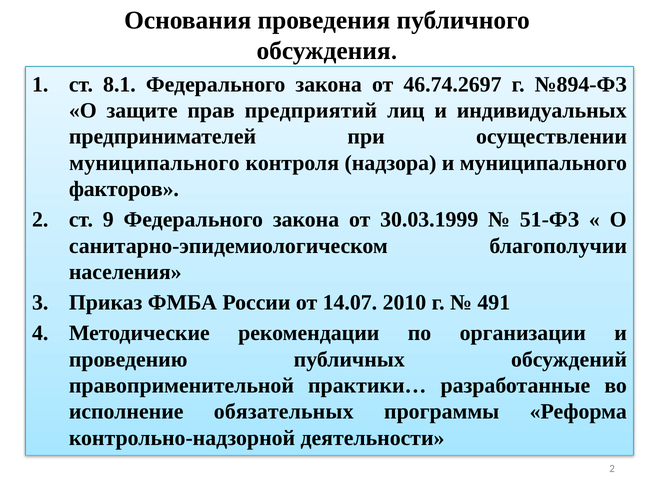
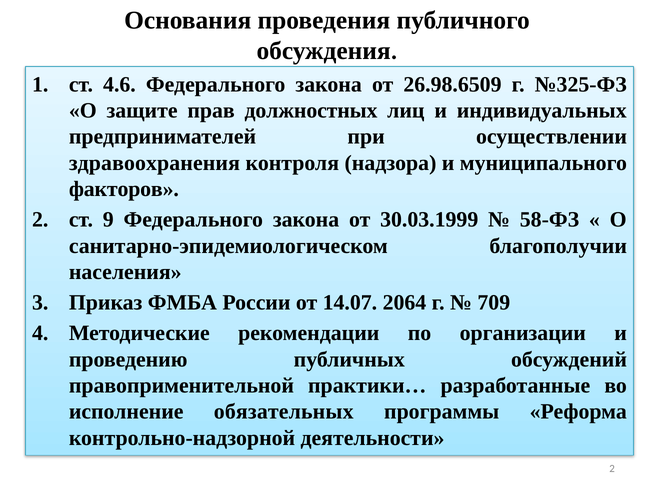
8.1: 8.1 -> 4.6 (119, 84)
46.74.2697: 46.74.2697 -> 26.98.6509 (452, 84)
№894-ФЗ: №894-ФЗ -> №325-ФЗ (581, 84)
предприятий: предприятий -> должностных (311, 110)
муниципального: муниципального -> здравоохранения (154, 163)
51-ФЗ: 51-ФЗ -> 58-ФЗ (549, 219)
2010: 2010 -> 2064 (404, 302)
491: 491 -> 709 (494, 302)
